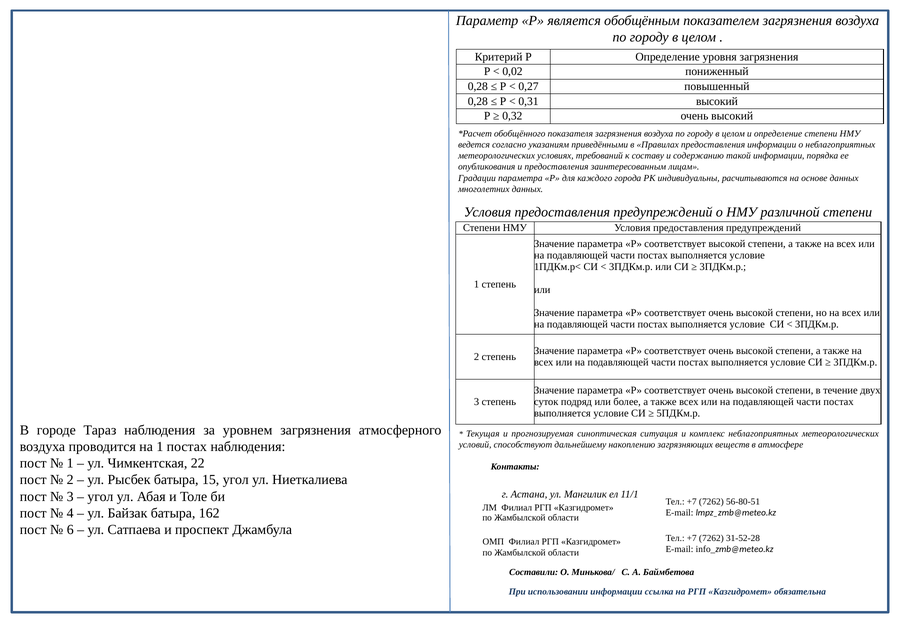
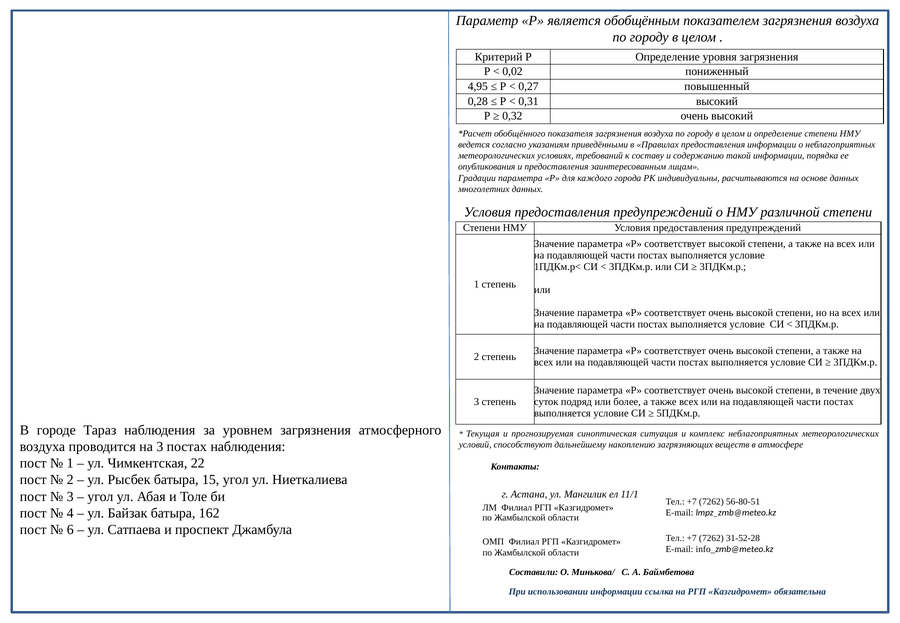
0,28: 0,28 -> 4,95 (478, 86)
на 1: 1 -> 3 (160, 447)
